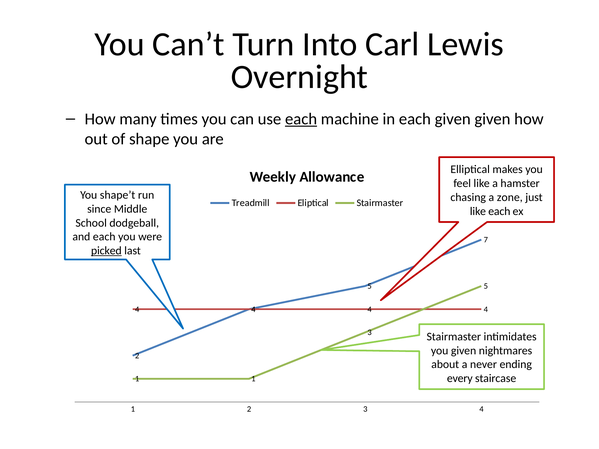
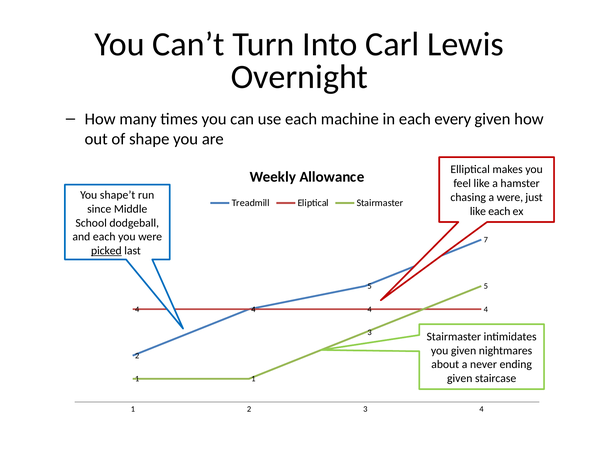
each underline: present -> none (301, 119)
each given: given -> every (453, 119)
a zone: zone -> were (510, 197)
every: every -> given (460, 379)
